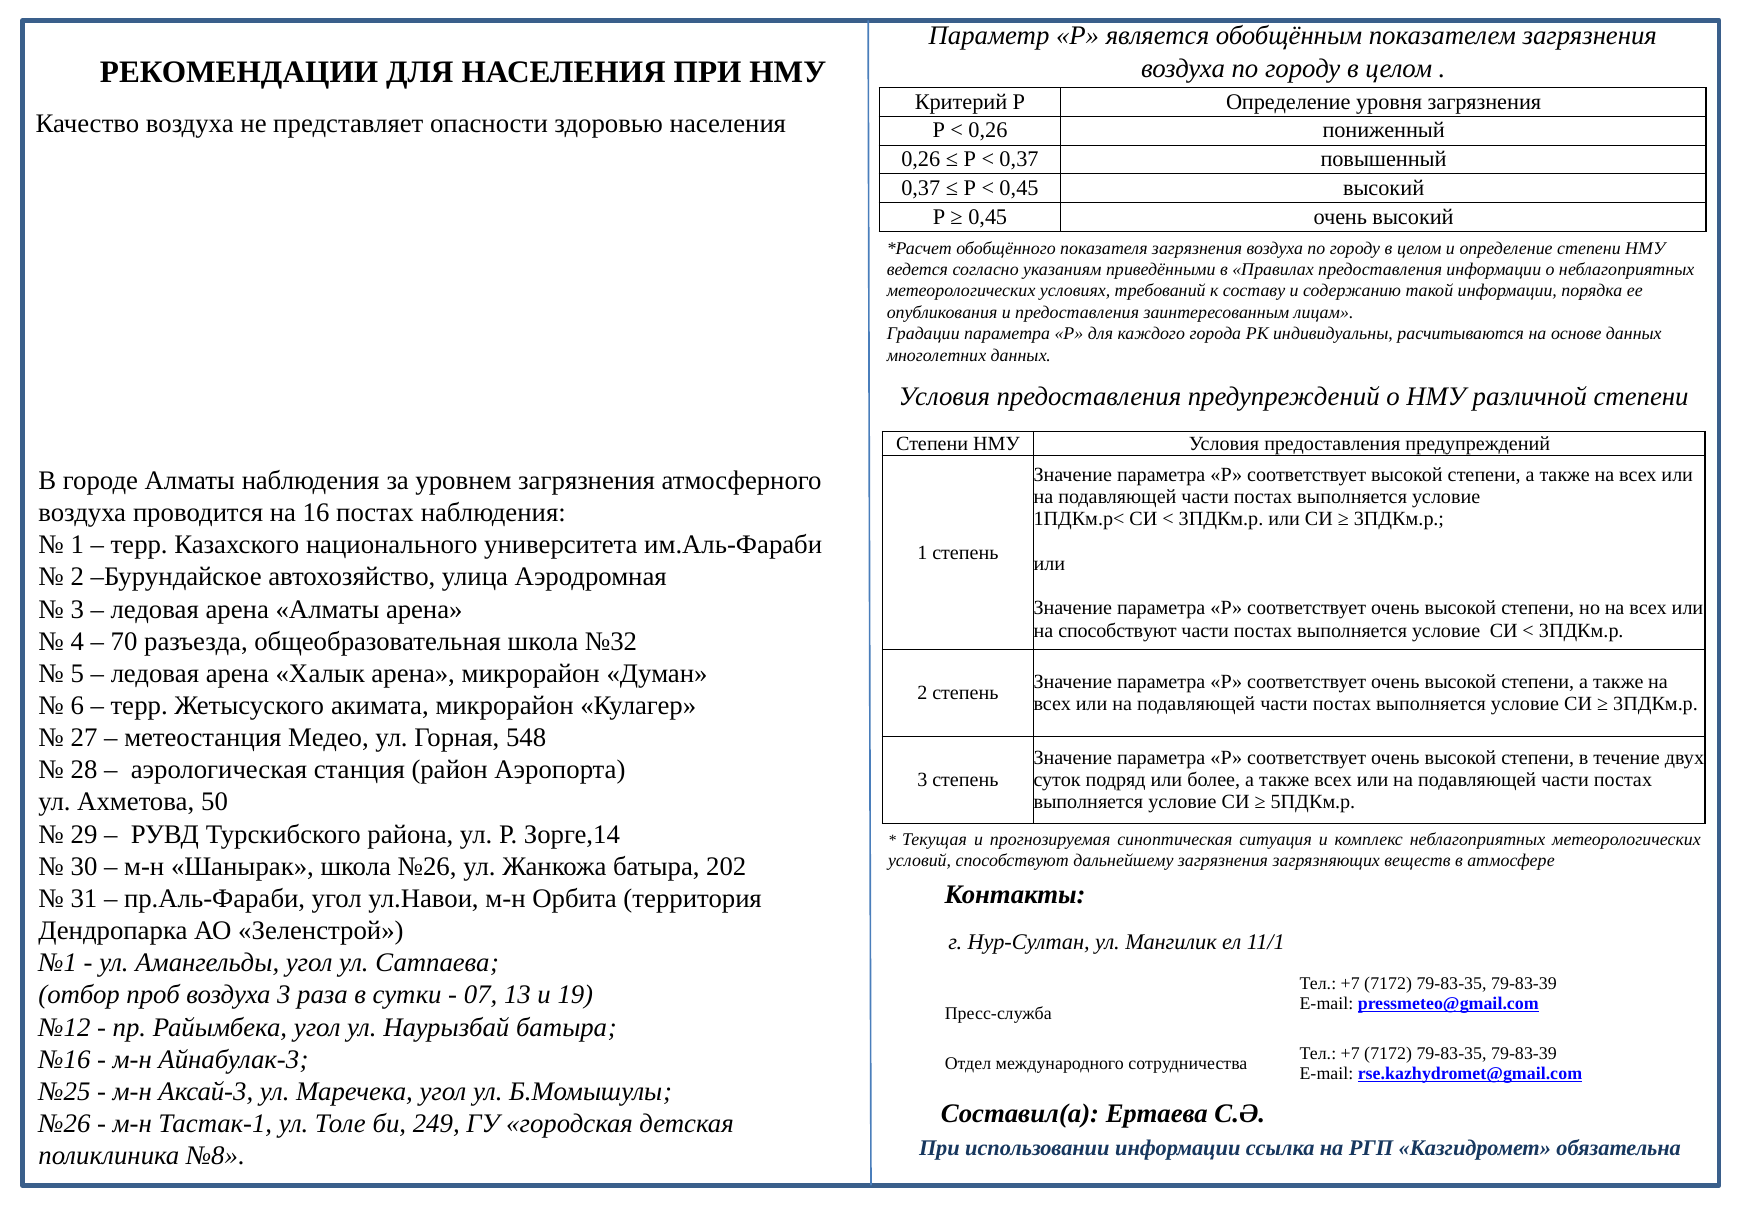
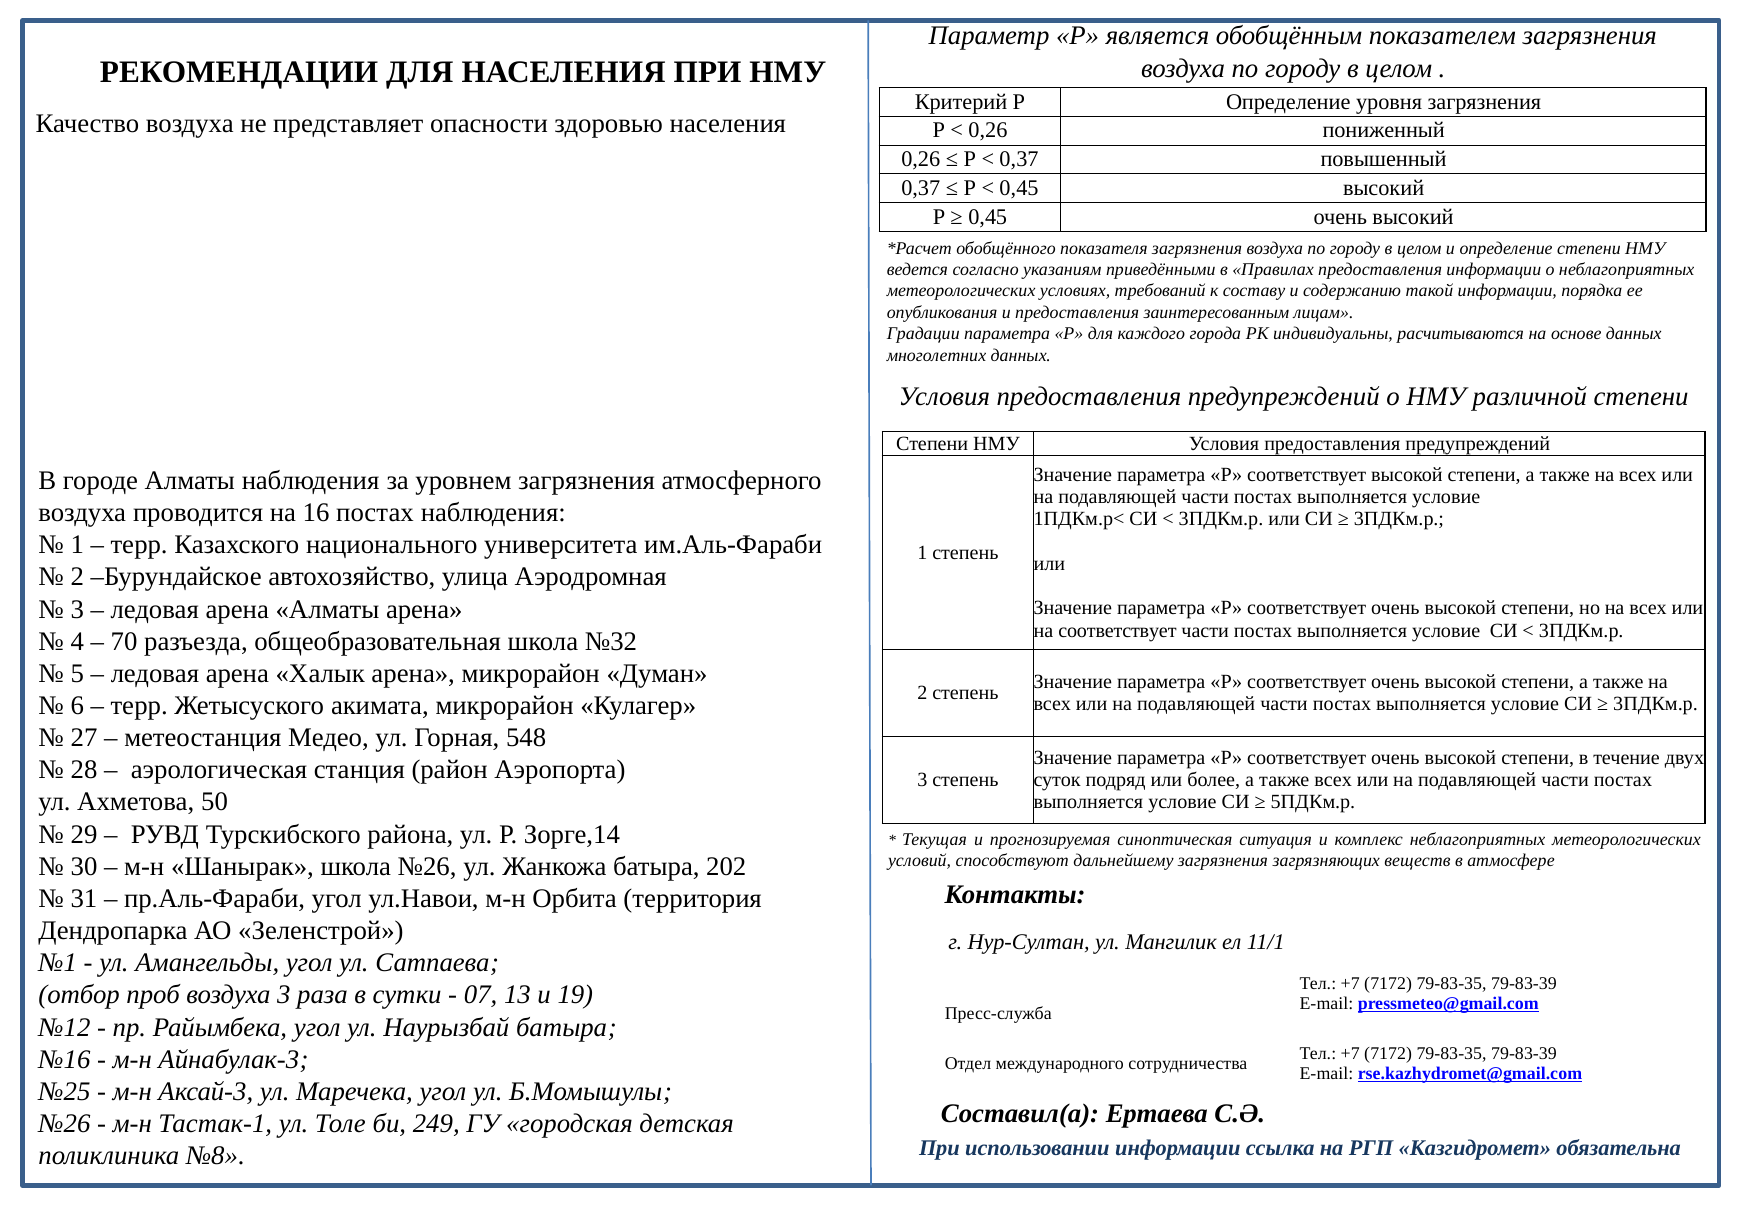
на способствуют: способствуют -> соответствует (1117, 630)
